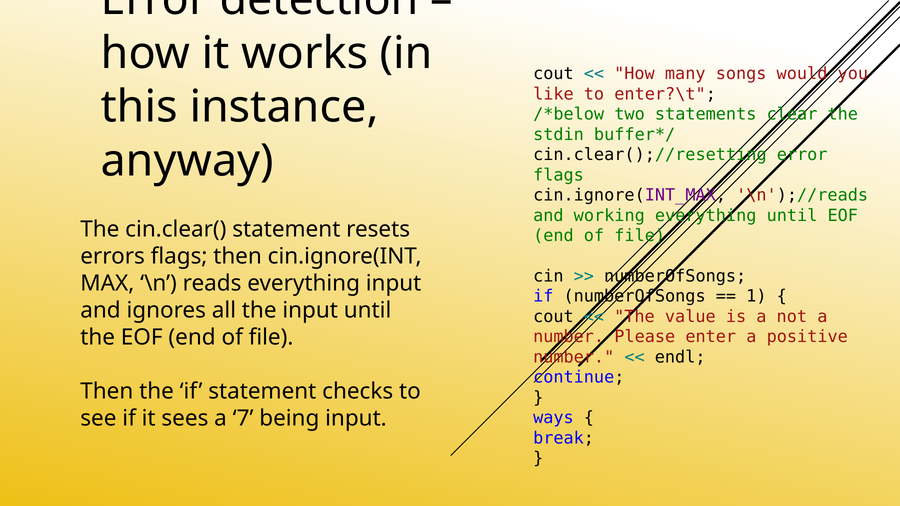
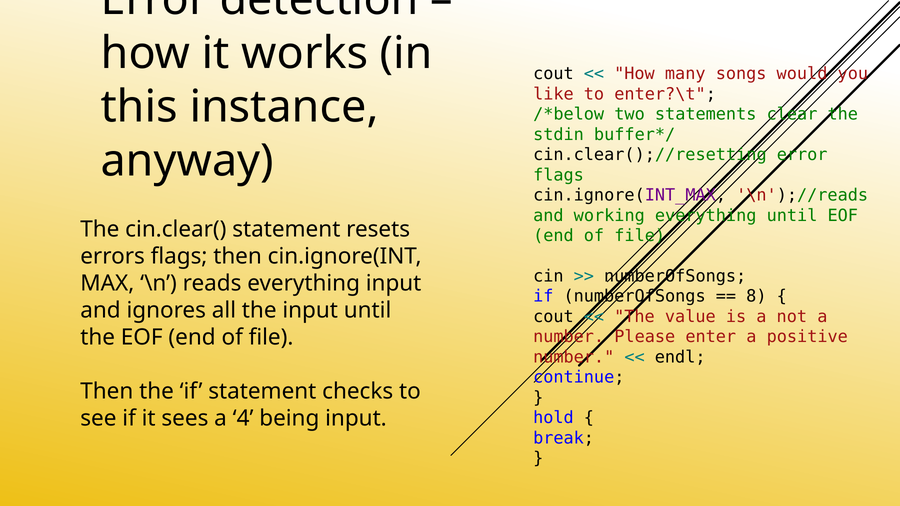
1: 1 -> 8 (756, 297)
ways: ways -> hold (553, 418)
7: 7 -> 4 (243, 418)
